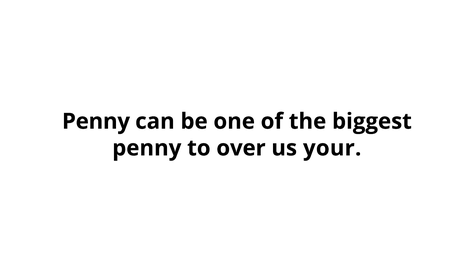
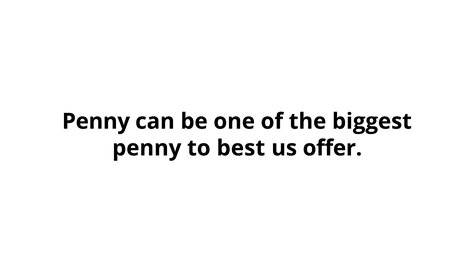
over: over -> best (241, 148)
your: your -> offer (332, 148)
